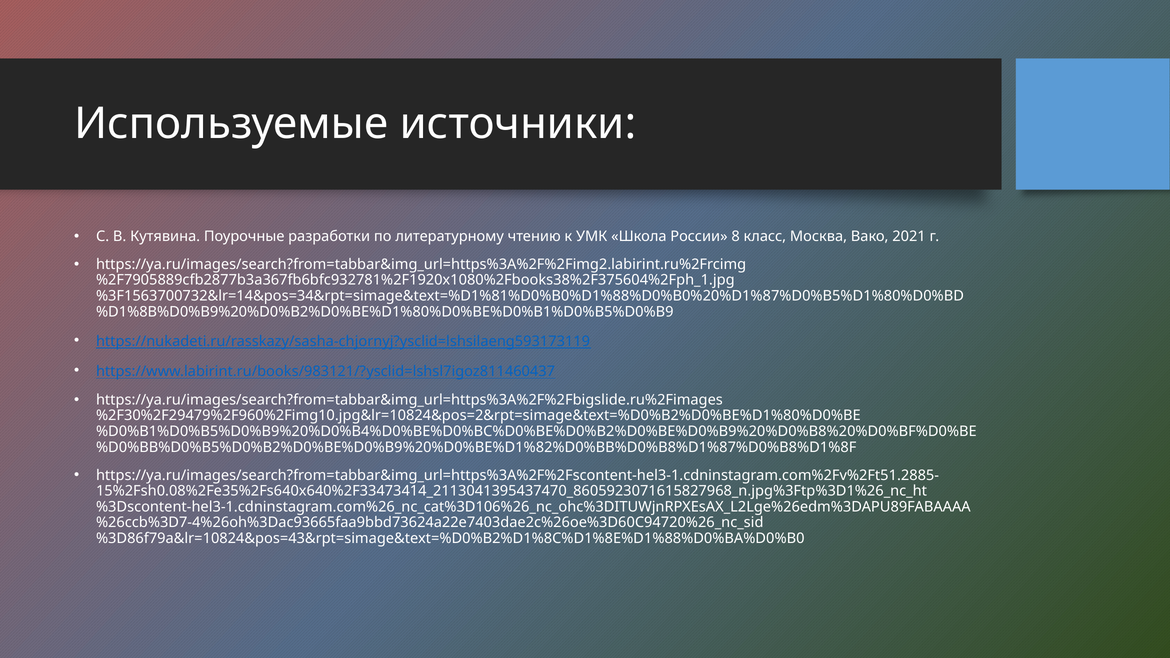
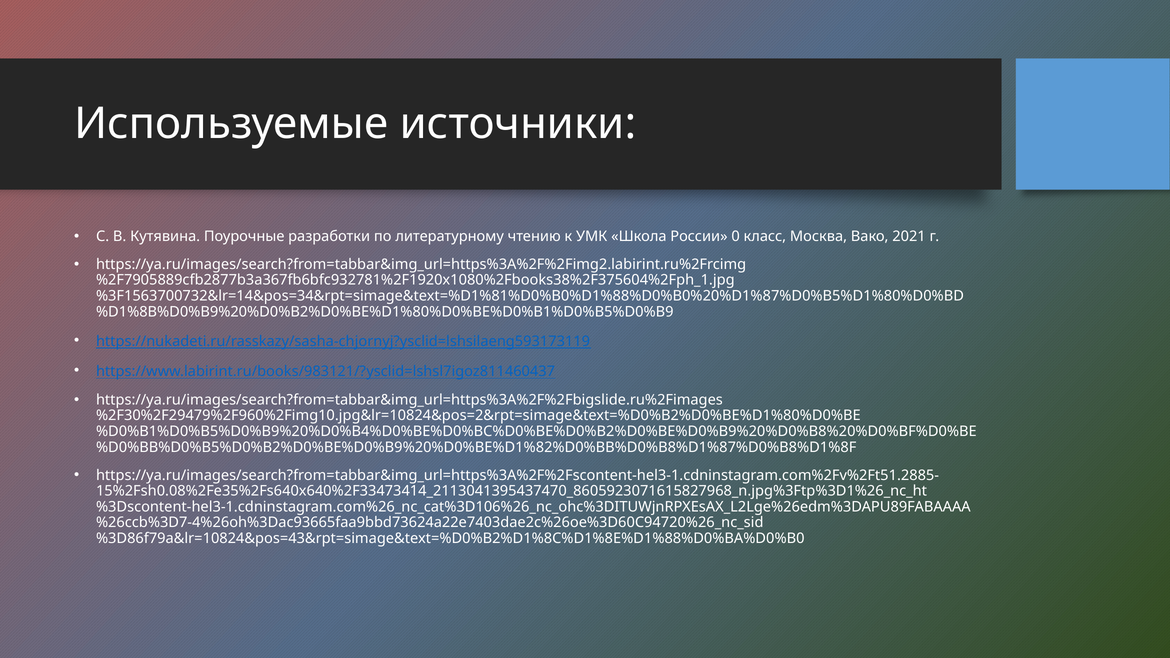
8: 8 -> 0 (736, 236)
